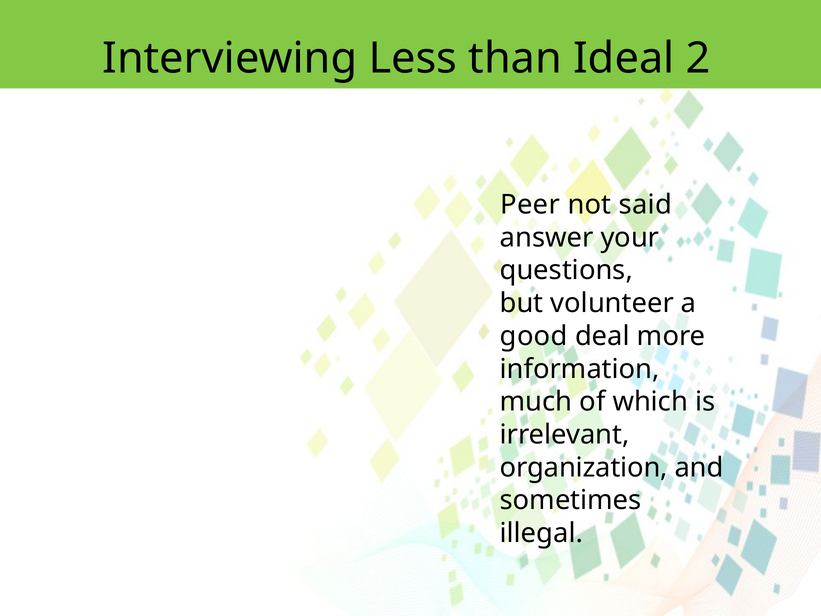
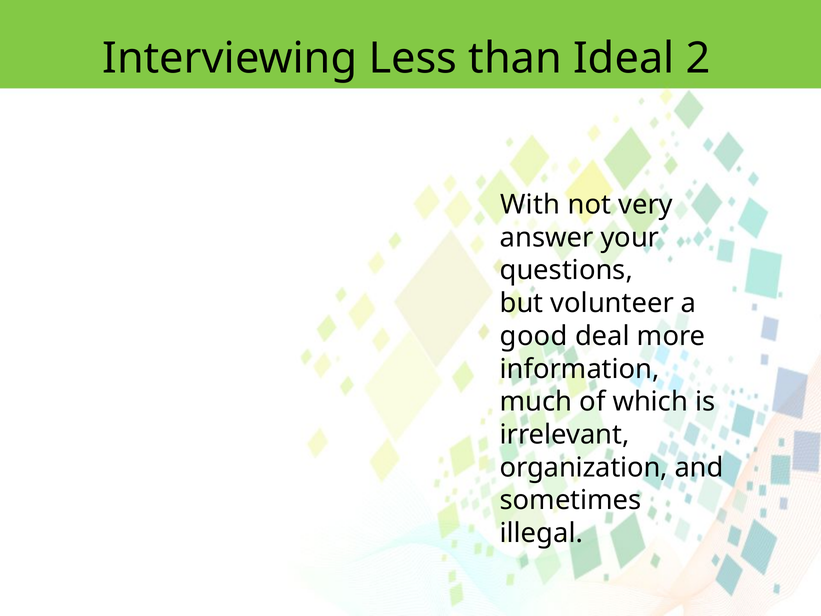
Peer: Peer -> With (530, 205)
said: said -> very (646, 205)
